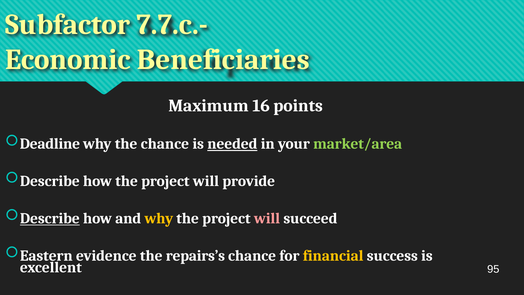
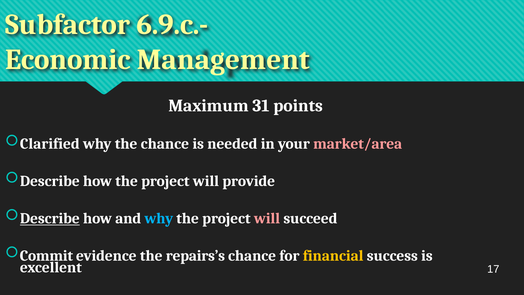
7.7.c.-: 7.7.c.- -> 6.9.c.- (172, 25)
Beneficiaries: Beneficiaries -> Management (223, 59)
16: 16 -> 31 (261, 106)
Deadline: Deadline -> Clarified (50, 144)
needed underline: present -> none (232, 144)
market/area colour: light green -> pink (358, 144)
why colour: yellow -> light blue (159, 218)
Eastern: Eastern -> Commit (46, 255)
95: 95 -> 17 (493, 269)
